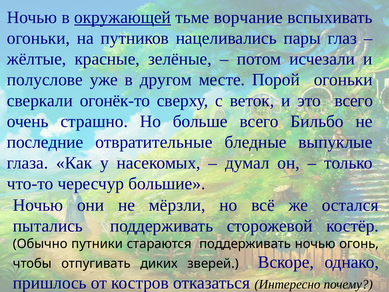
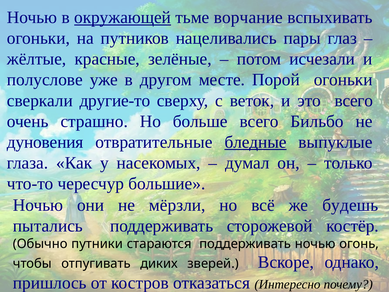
огонёк-то: огонёк-то -> другие-то (115, 100)
последние: последние -> дуновения (45, 142)
бледные underline: none -> present (256, 142)
остался: остался -> будешь (350, 205)
